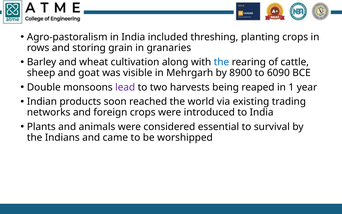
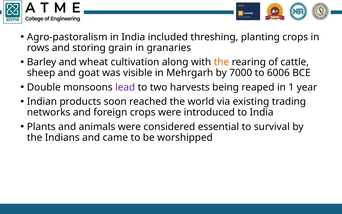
the colour: blue -> orange (221, 62)
8900: 8900 -> 7000 (241, 73)
6090: 6090 -> 6006 (278, 73)
